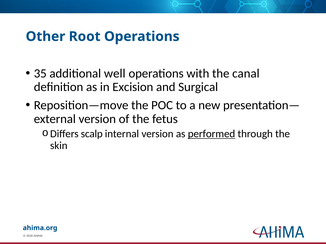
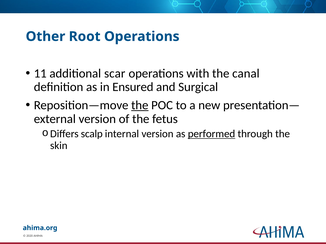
35: 35 -> 11 (40, 73)
well: well -> scar (115, 73)
Excision: Excision -> Ensured (133, 87)
the underline: none -> present (140, 105)
